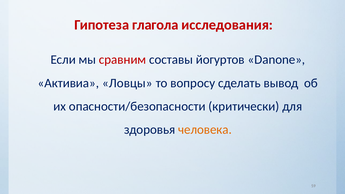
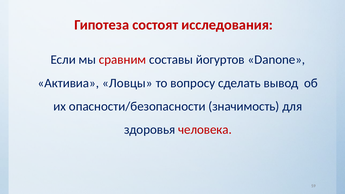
глагола: глагола -> состоят (155, 25)
критически: критически -> значимость (244, 106)
человека colour: orange -> red (205, 130)
